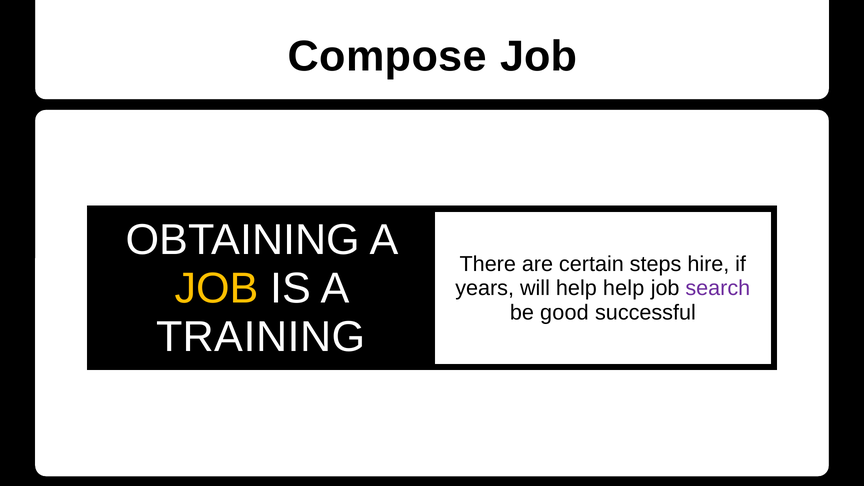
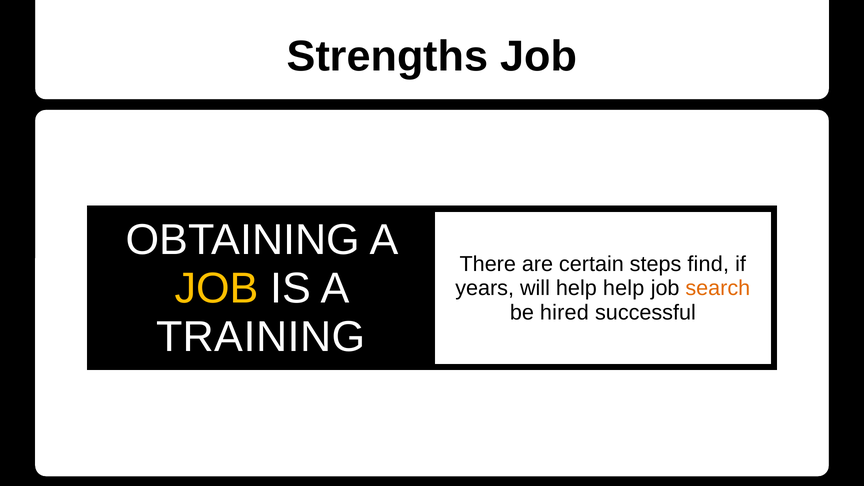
Compose: Compose -> Strengths (388, 57)
hire: hire -> find (708, 264)
search colour: purple -> orange (718, 288)
good: good -> hired (564, 312)
